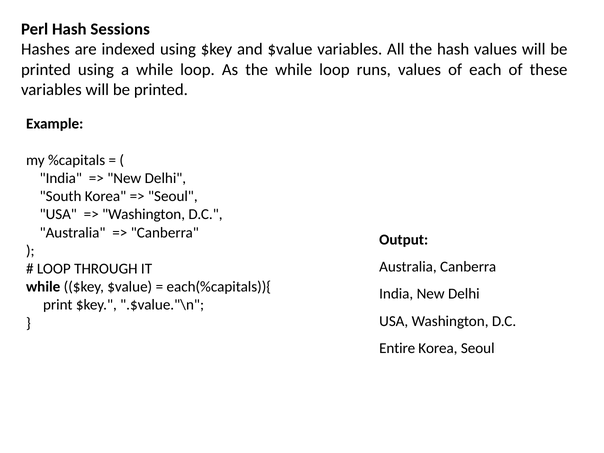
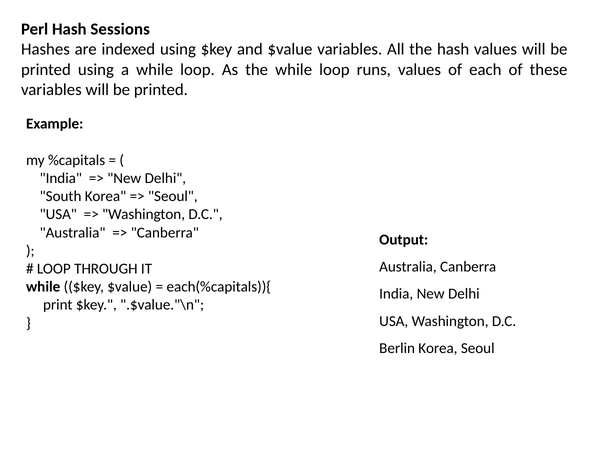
Entire: Entire -> Berlin (397, 348)
